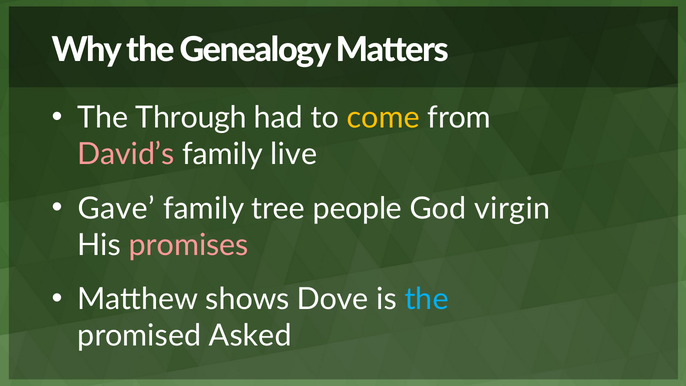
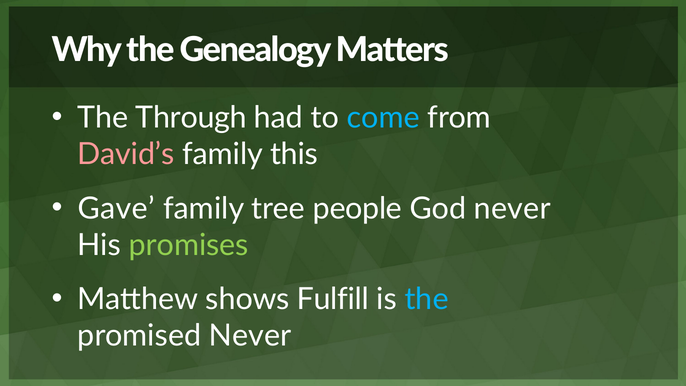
come colour: yellow -> light blue (383, 118)
live: live -> this (294, 154)
God virgin: virgin -> never (512, 208)
promises colour: pink -> light green (189, 245)
Dove: Dove -> Fulfill (333, 299)
promised Asked: Asked -> Never (250, 336)
